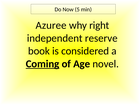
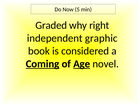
Azuree: Azuree -> Graded (51, 25)
reserve: reserve -> graphic (101, 38)
Age underline: none -> present (82, 64)
